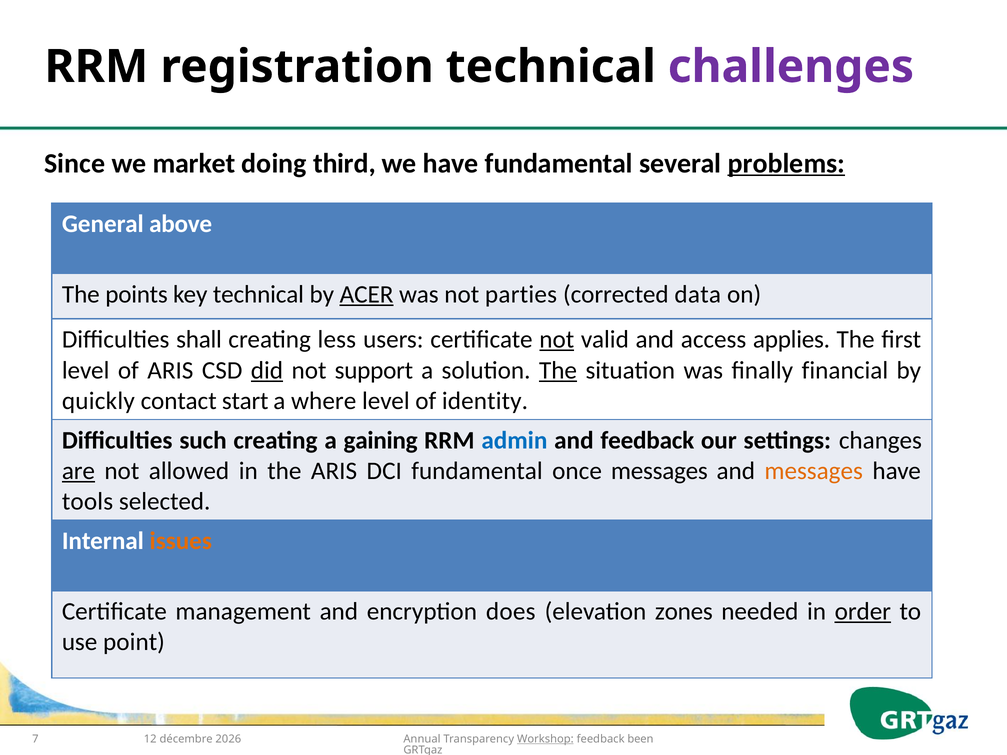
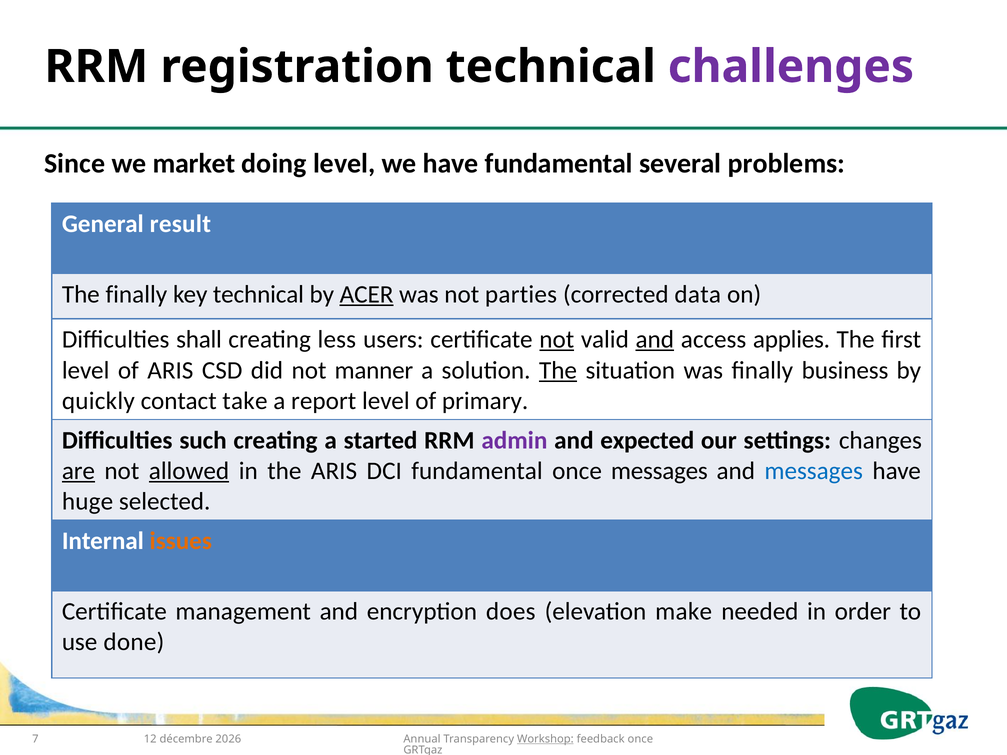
doing third: third -> level (344, 163)
problems underline: present -> none (786, 163)
above: above -> result (180, 224)
The points: points -> finally (136, 294)
and underline: none -> present (655, 340)
did underline: present -> none (267, 370)
support: support -> manner (374, 370)
financial: financial -> business (845, 370)
start: start -> take (245, 401)
where: where -> report (324, 401)
identity: identity -> primary (485, 401)
gaining: gaining -> started (381, 440)
admin colour: blue -> purple (514, 440)
and feedback: feedback -> expected (647, 440)
allowed underline: none -> present (189, 471)
messages colour: orange -> blue (814, 471)
tools: tools -> huge (88, 502)
zones: zones -> make (684, 612)
order underline: present -> none (863, 612)
point: point -> done (134, 642)
feedback been: been -> once (640, 739)
